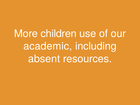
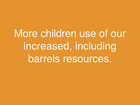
academic: academic -> increased (48, 46)
absent: absent -> barrels (44, 59)
